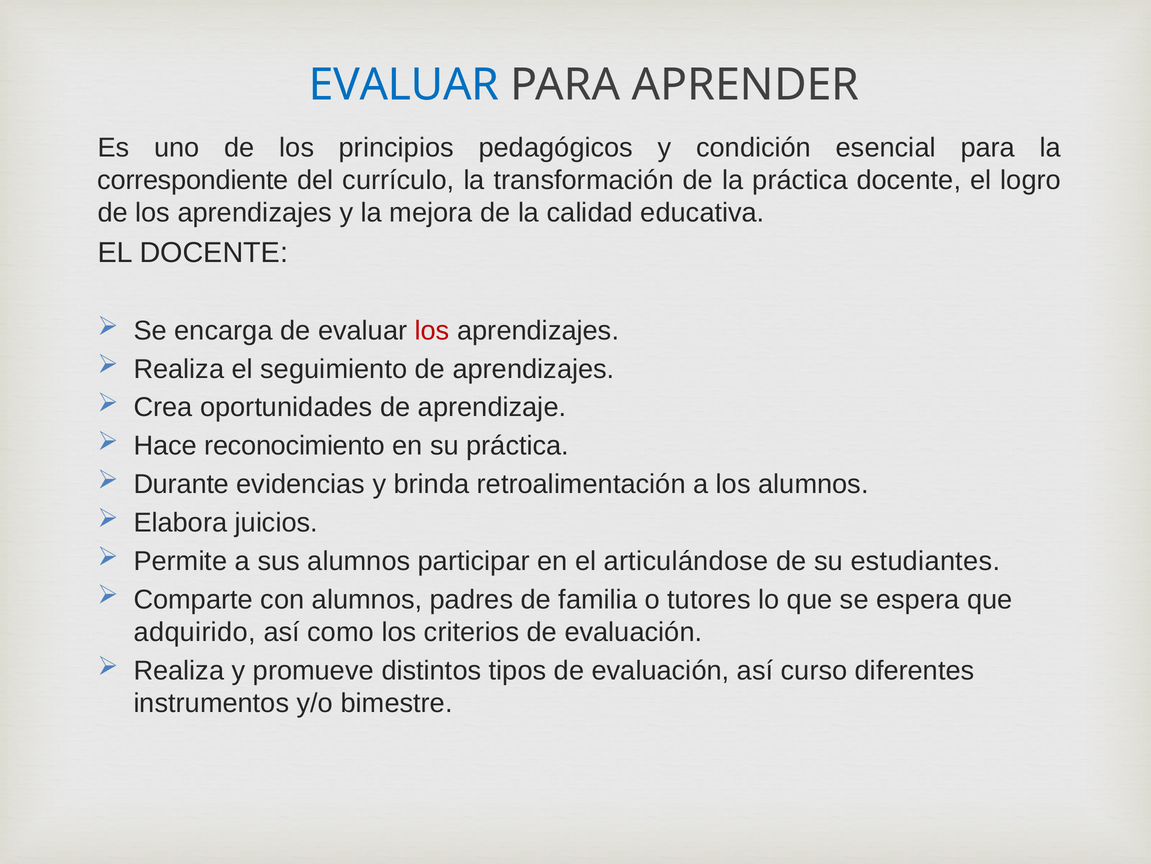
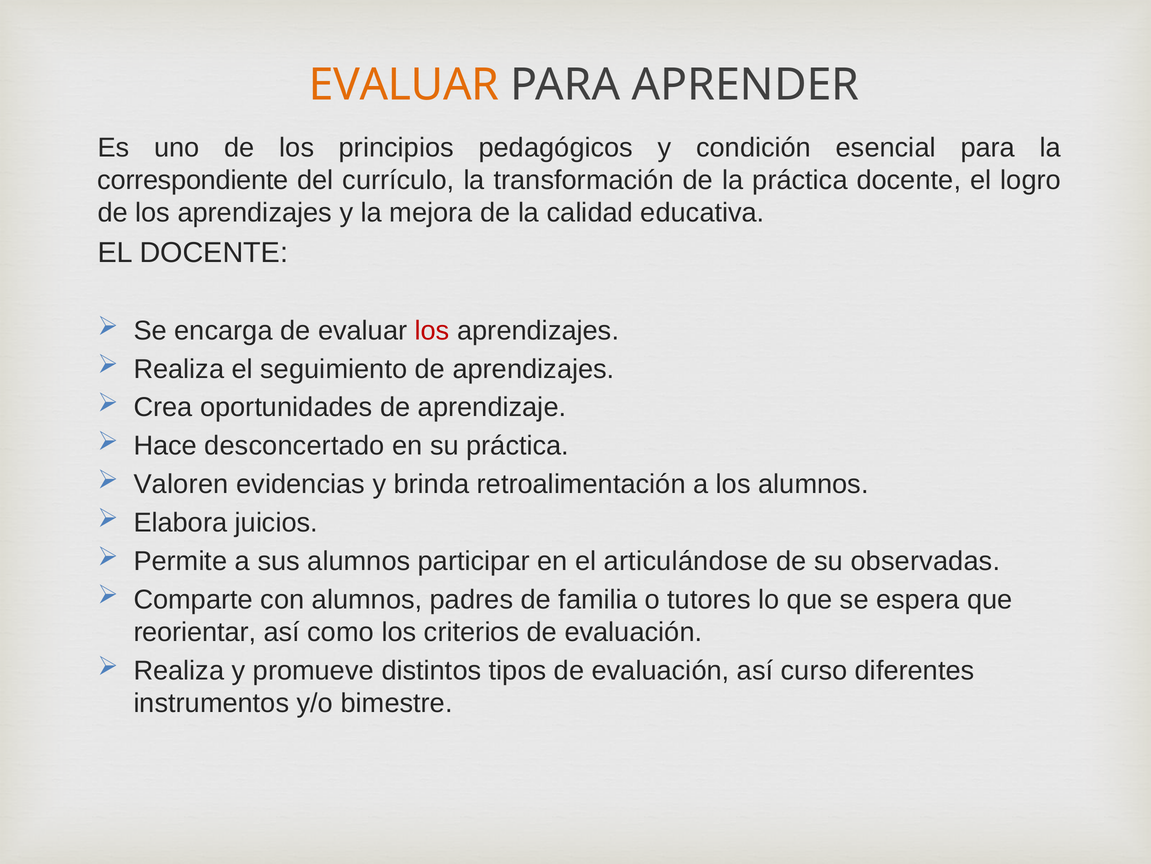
EVALUAR colour: blue -> orange (404, 85)
reconocimiento: reconocimiento -> desconcertado (294, 445)
Durante: Durante -> Valoren (181, 484)
estudiantes: estudiantes -> observadas (925, 561)
adquirido: adquirido -> reorientar (195, 632)
